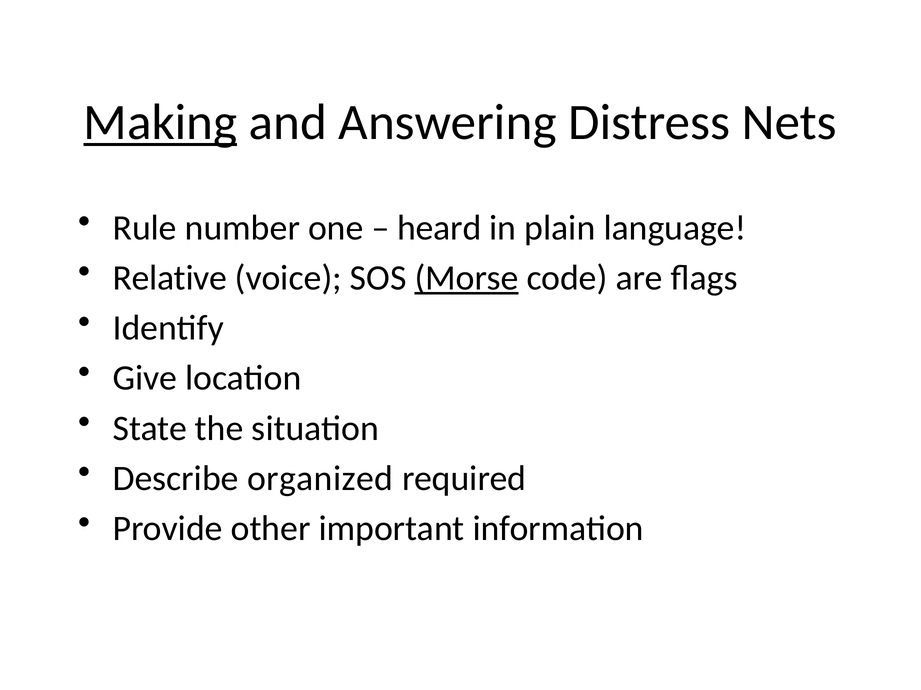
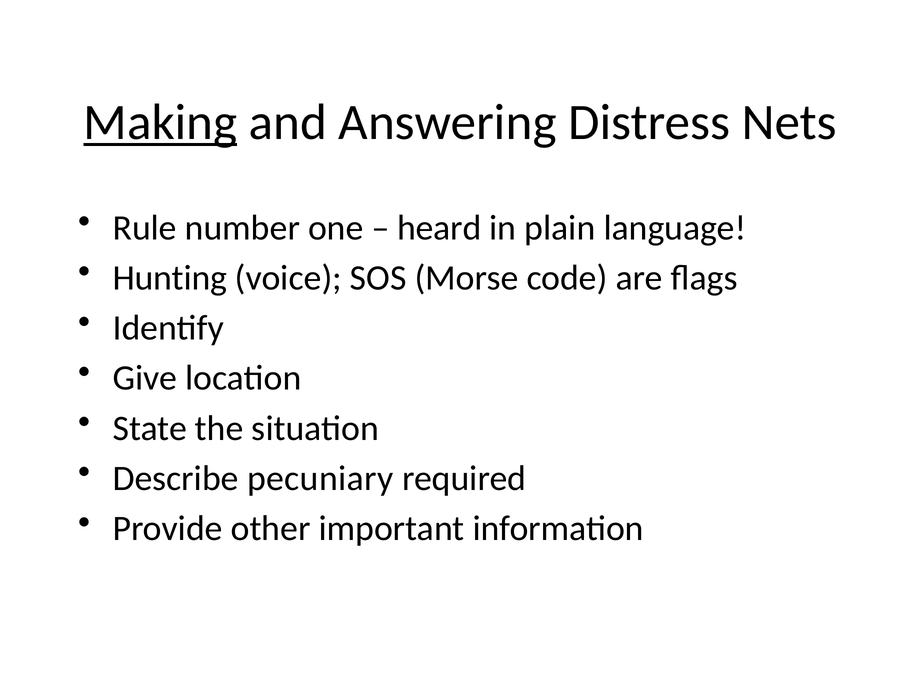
Relative: Relative -> Hunting (170, 278)
Morse underline: present -> none (467, 278)
organized: organized -> pecuniary (320, 479)
